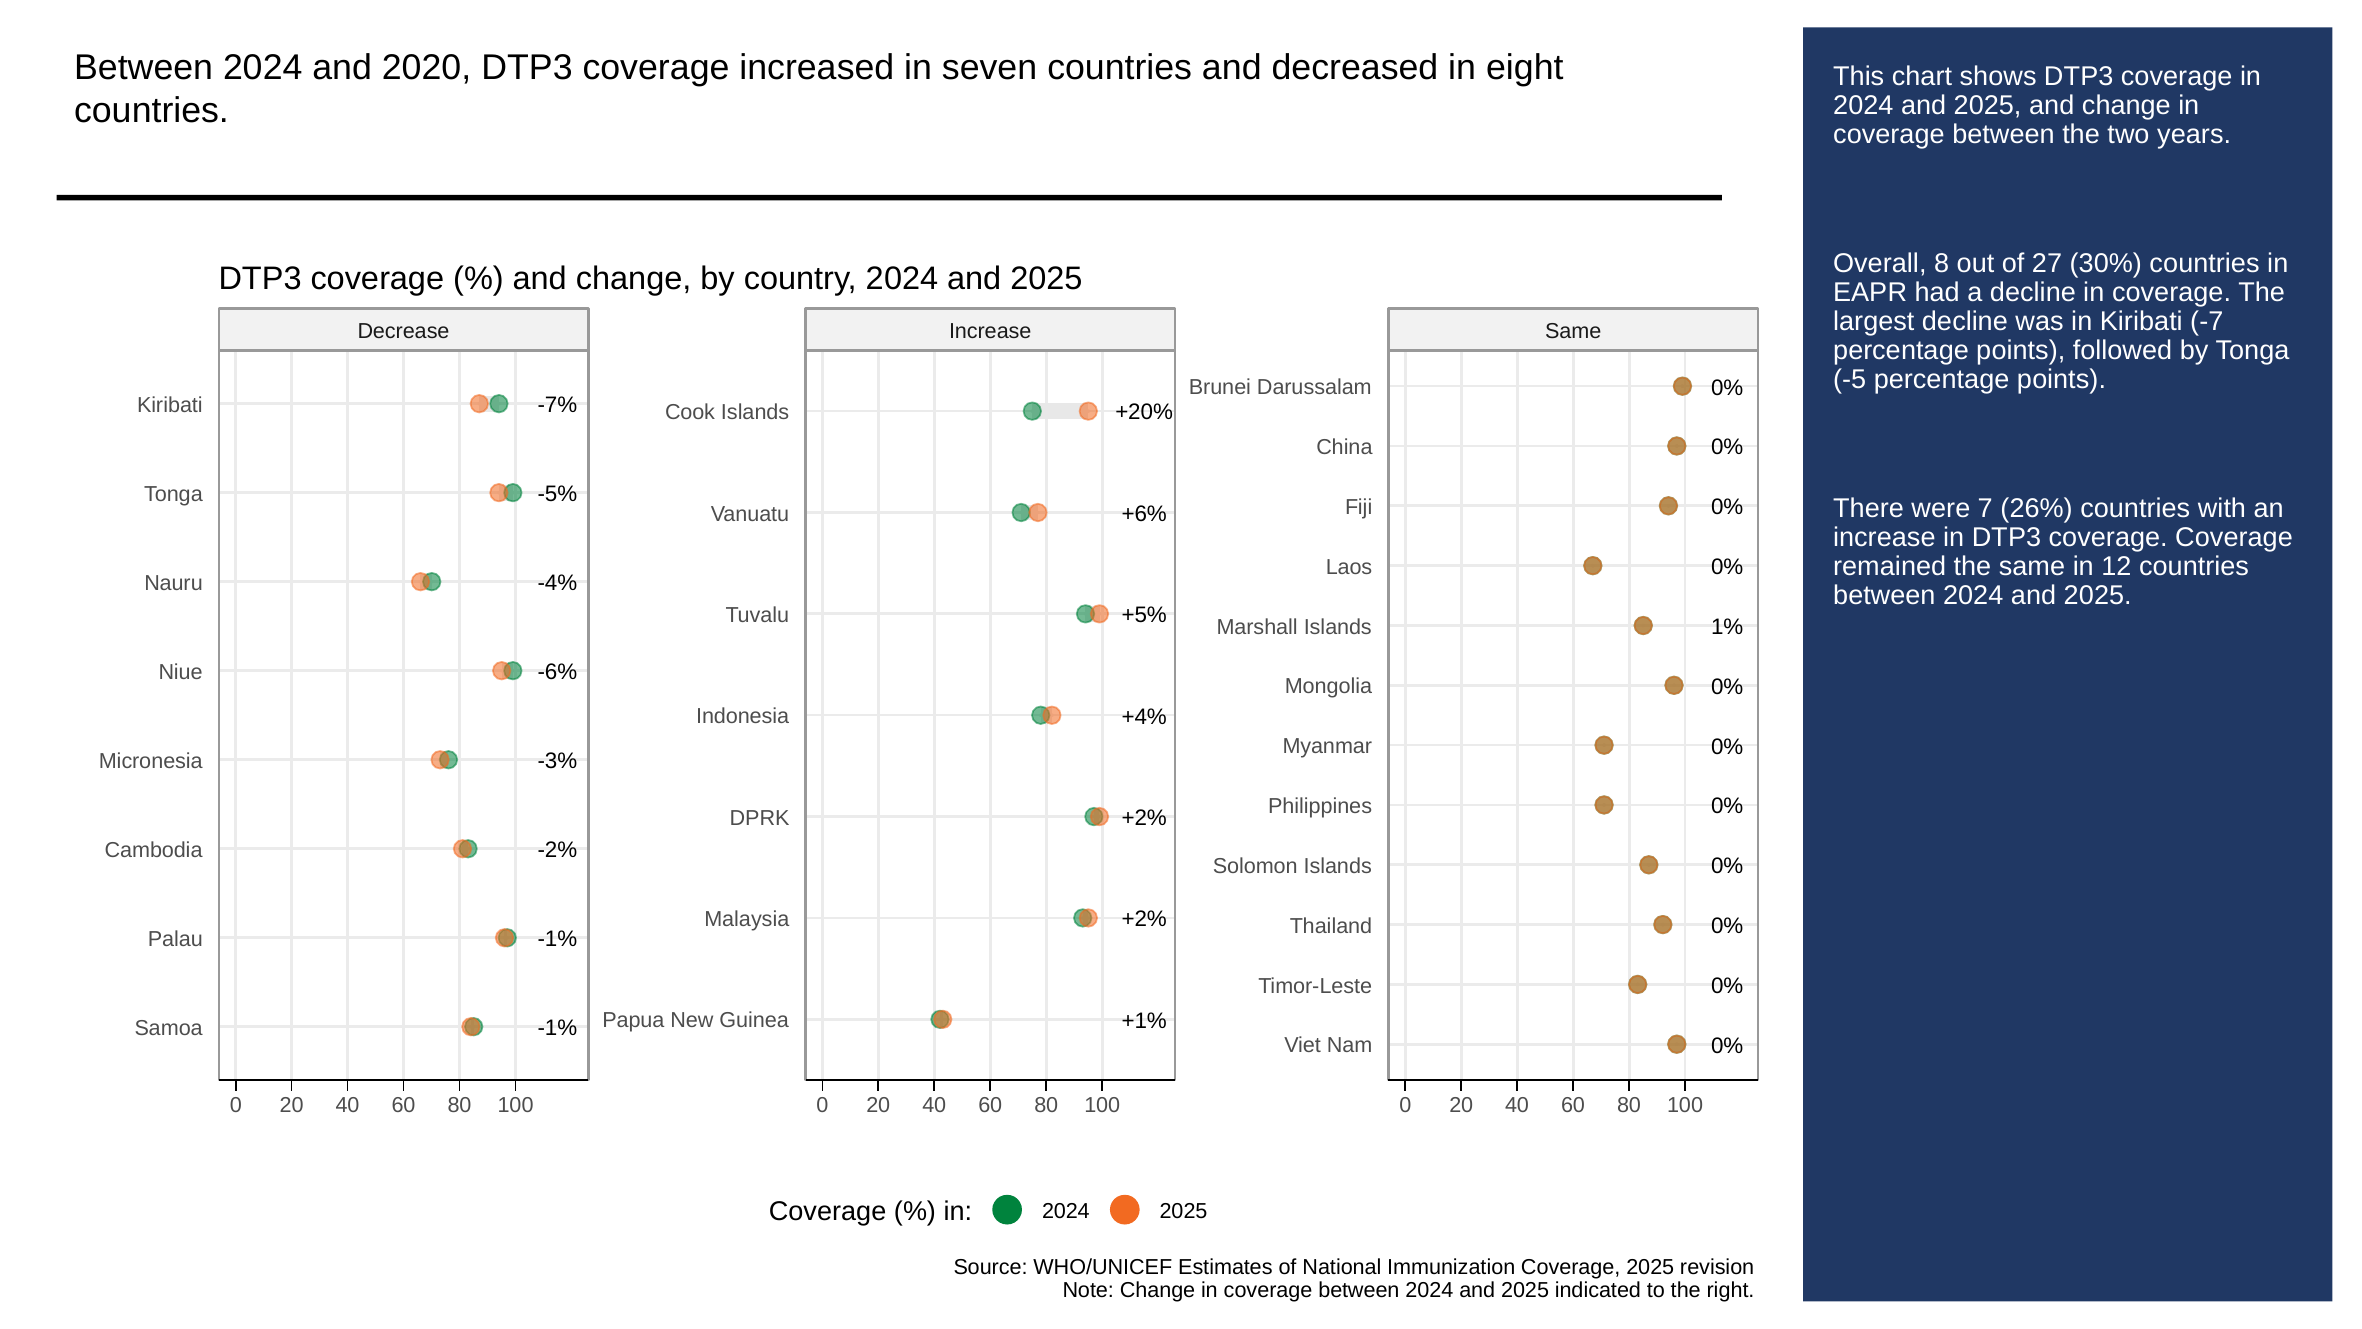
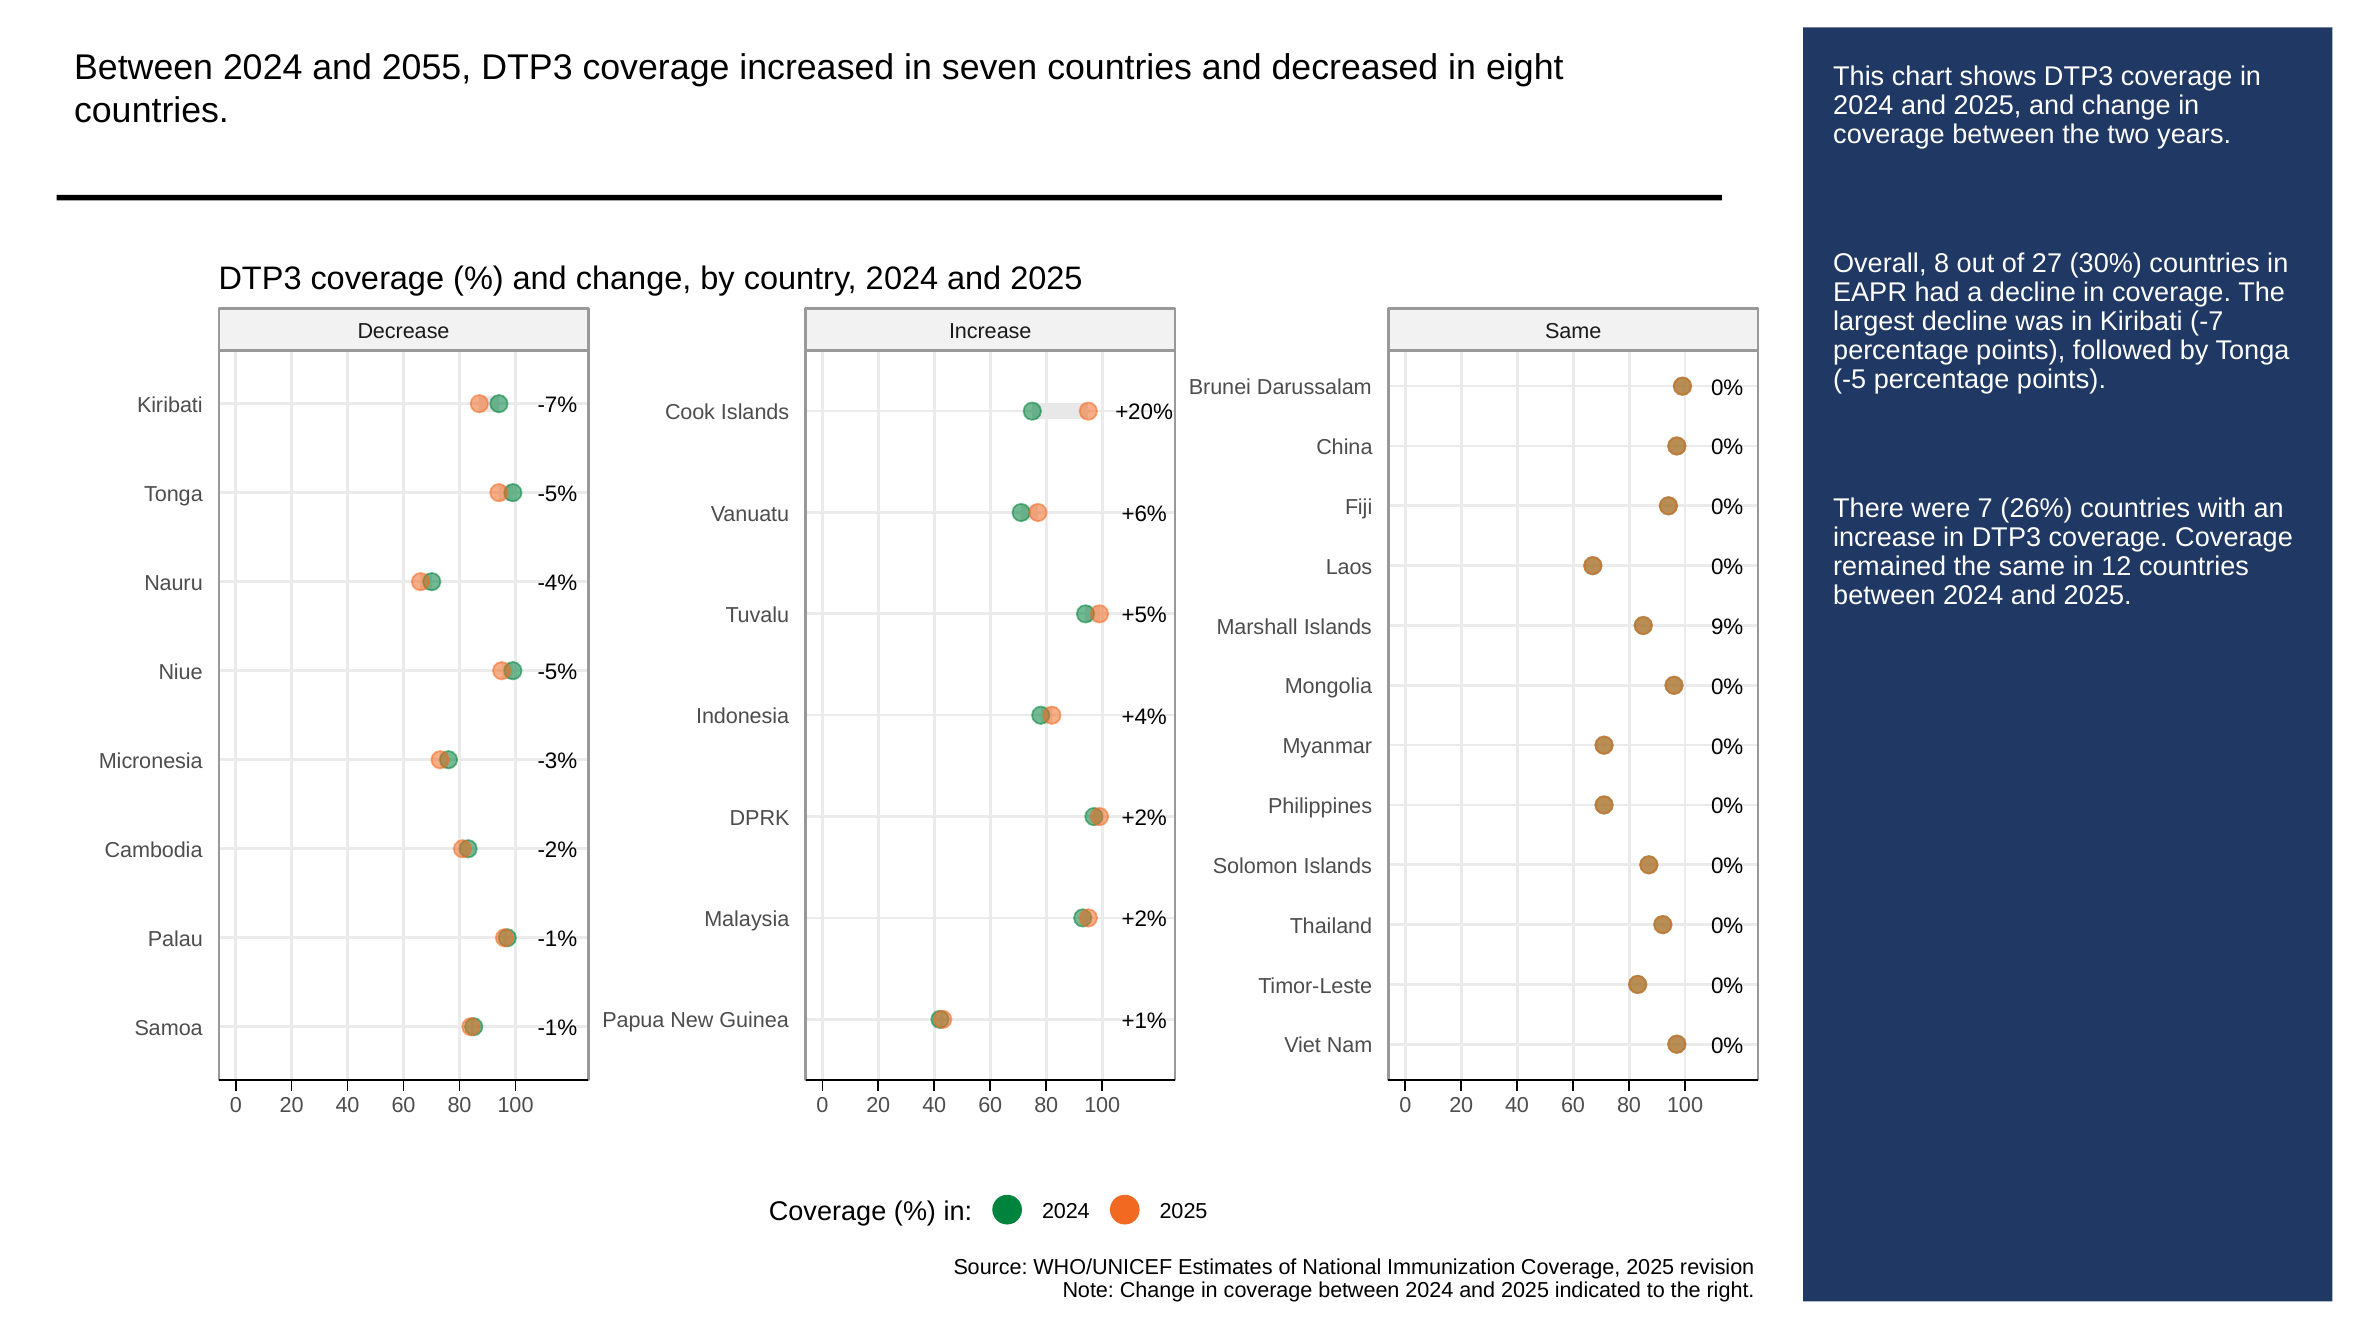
2020: 2020 -> 2055 (426, 68)
1%: 1% -> 9% (1727, 627)
-6%: -6% -> -5% (557, 672)
